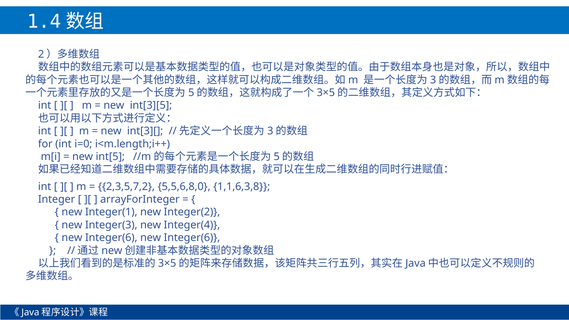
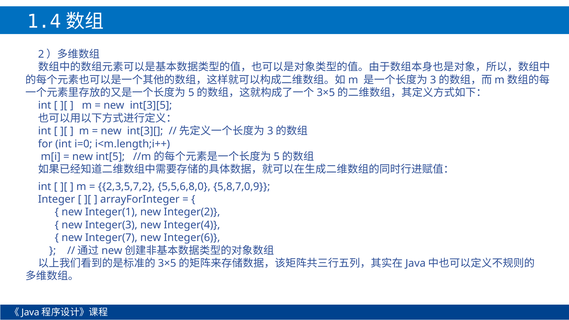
1,1,6,3,8: 1,1,6,3,8 -> 5,8,7,0,9 (242, 187)
Integer(6: Integer(6 -> Integer(7 (111, 238)
